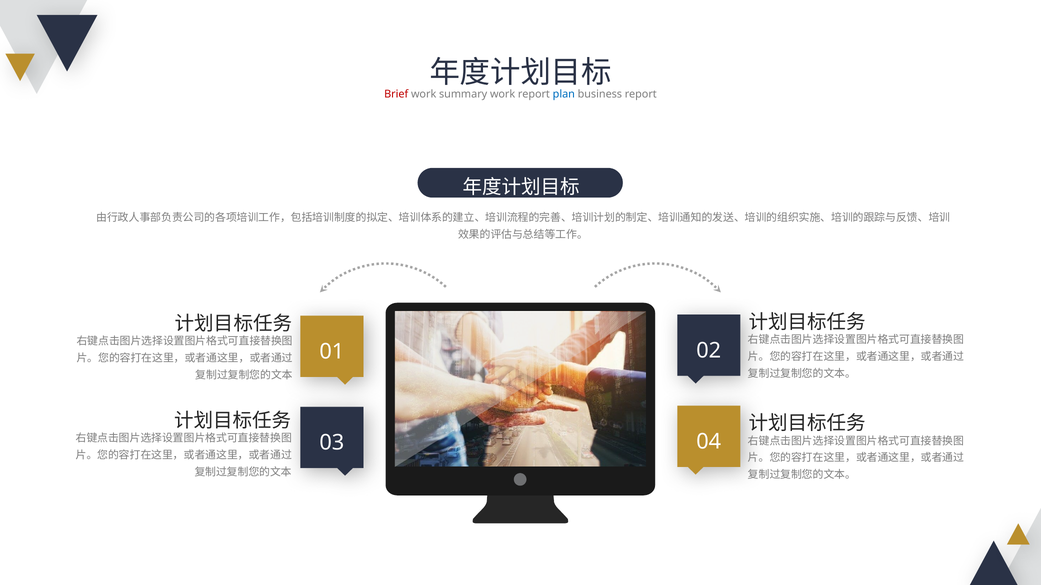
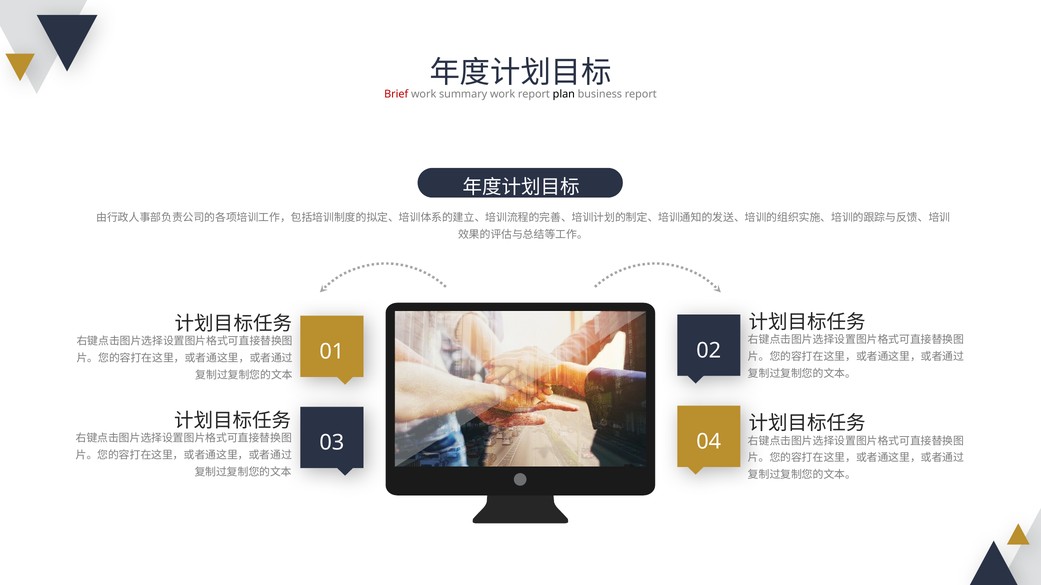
plan colour: blue -> black (564, 94)
